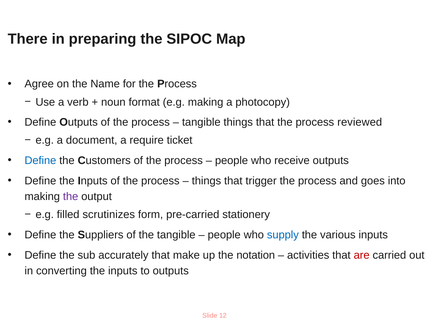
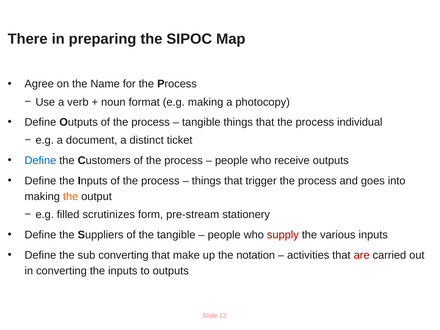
reviewed: reviewed -> individual (360, 122)
require: require -> distinct (147, 140)
the colour: purple -> orange (71, 197)
pre-carried: pre-carried -> pre-stream (193, 215)
supply colour: blue -> red (283, 235)
sub accurately: accurately -> converting (123, 255)
